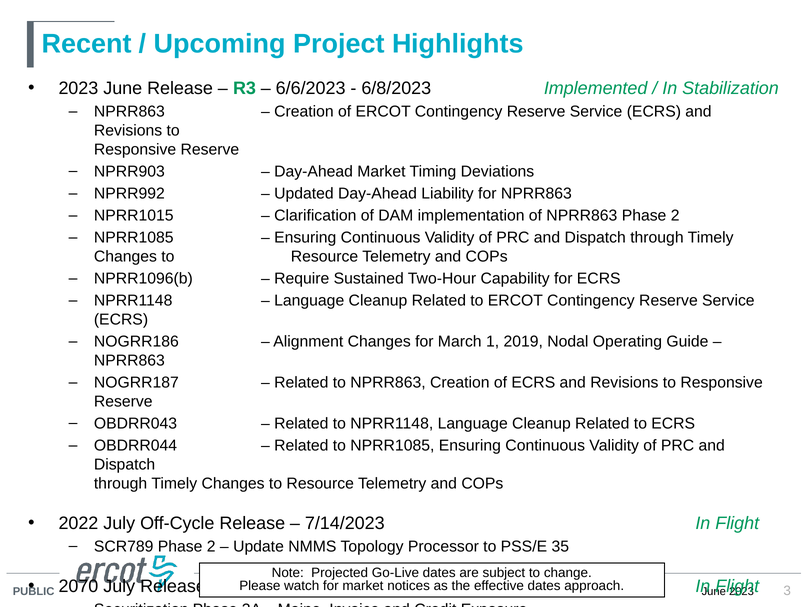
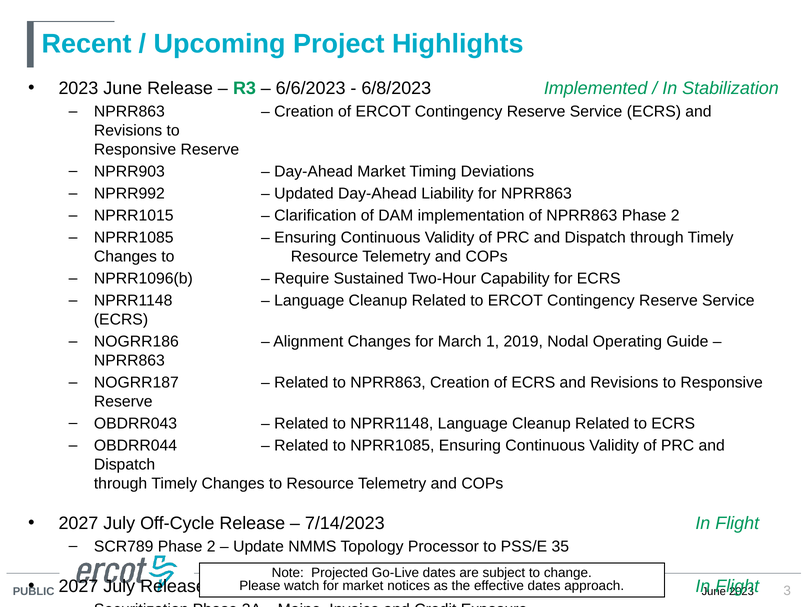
2022: 2022 -> 2027 (78, 523)
2070: 2070 -> 2027 (78, 586)
